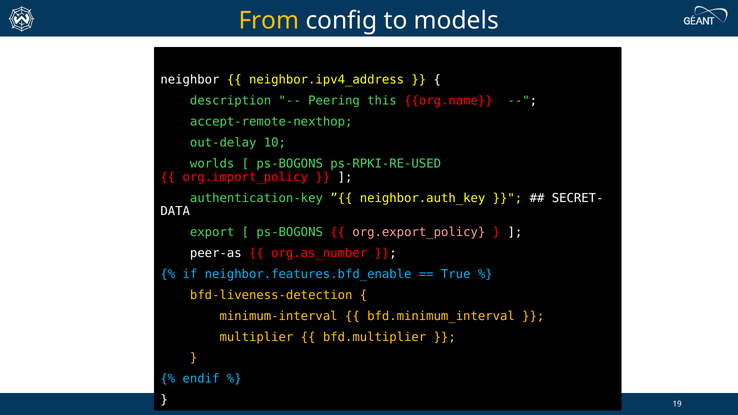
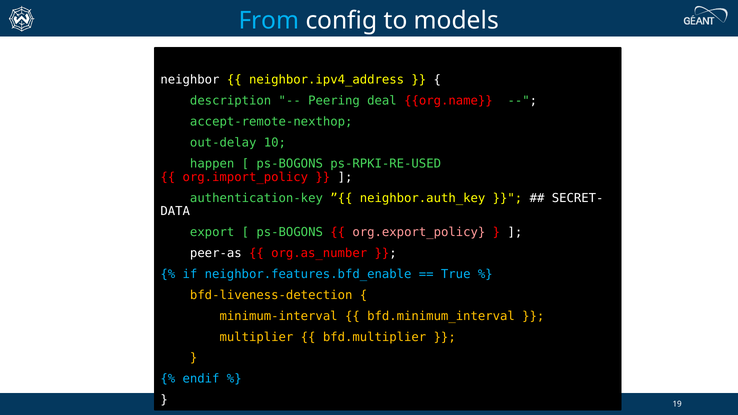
From colour: yellow -> light blue (269, 20)
this: this -> deal (382, 101)
worlds: worlds -> happen (212, 164)
